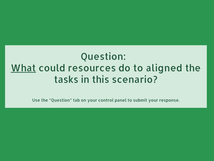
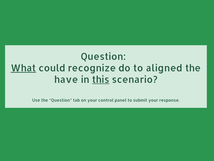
resources: resources -> recognize (92, 68)
tasks: tasks -> have (66, 79)
this underline: none -> present (101, 79)
